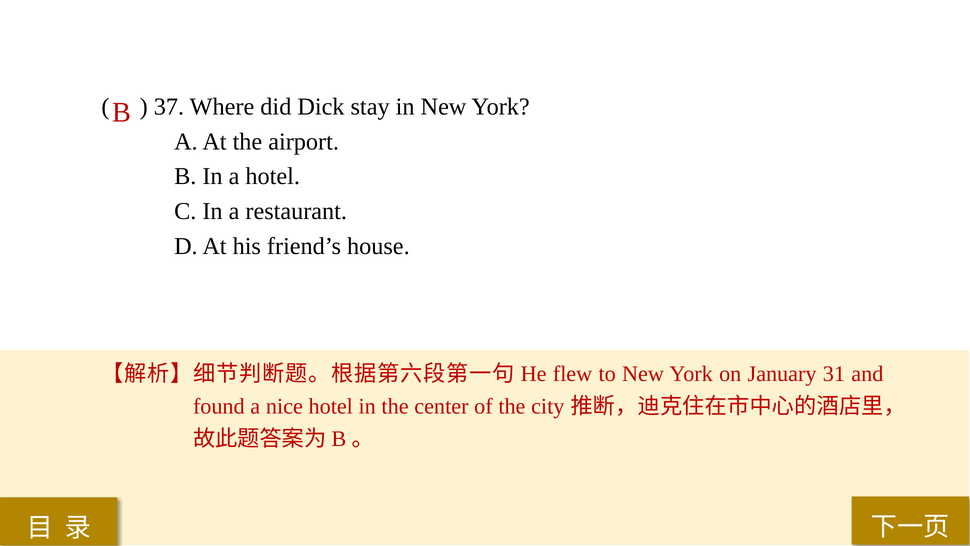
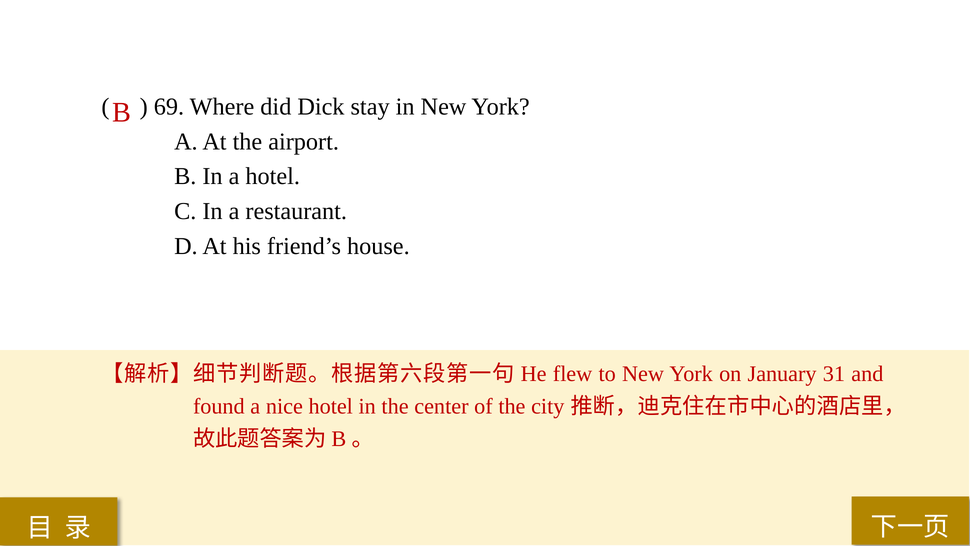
37: 37 -> 69 (169, 107)
